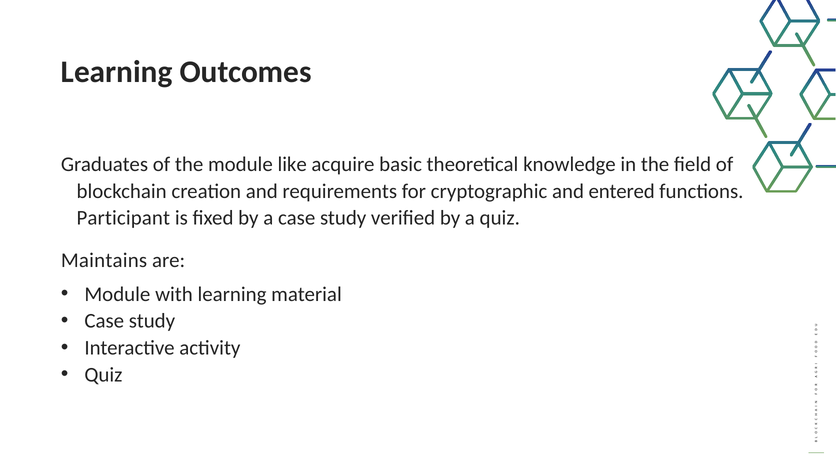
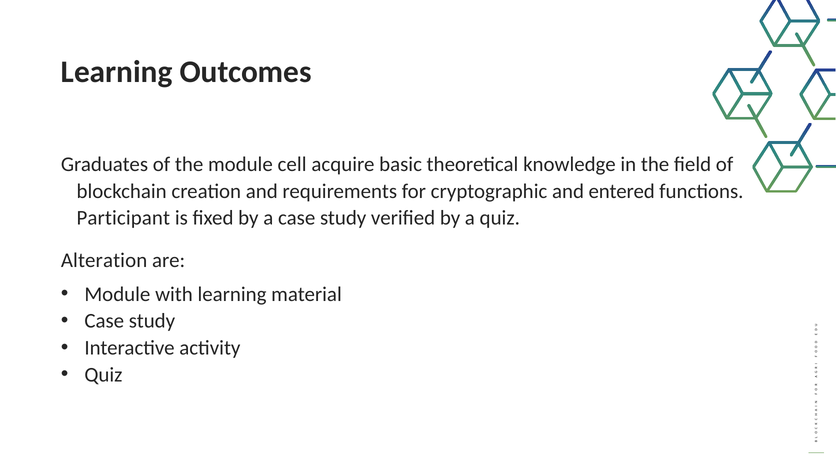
like: like -> cell (292, 164)
Maintains: Maintains -> Alteration (104, 261)
